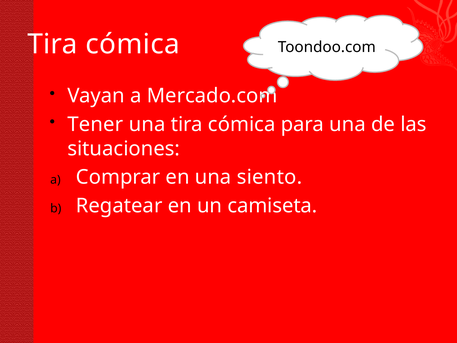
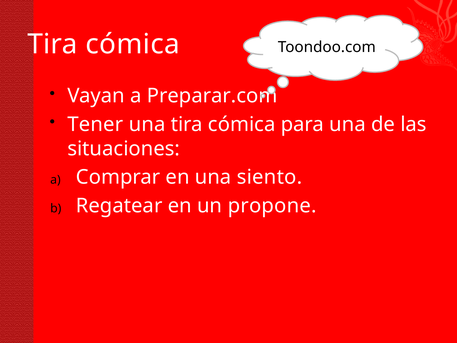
Mercado.com: Mercado.com -> Preparar.com (212, 96)
camiseta: camiseta -> propone (272, 206)
